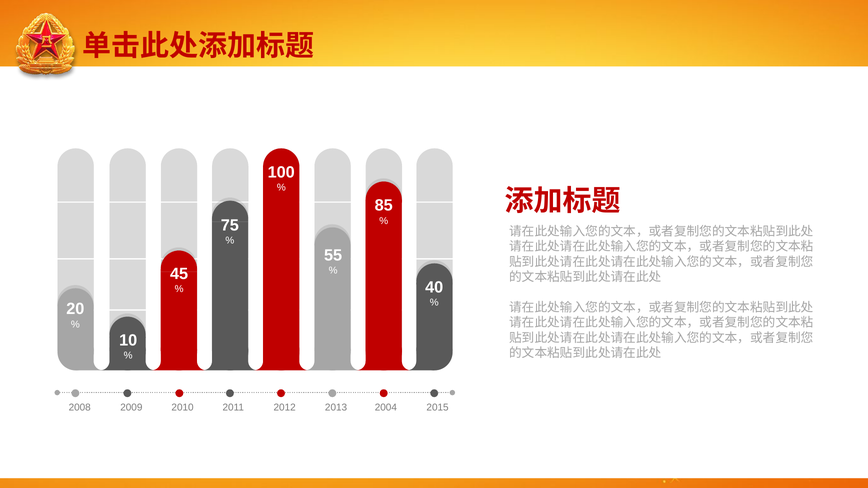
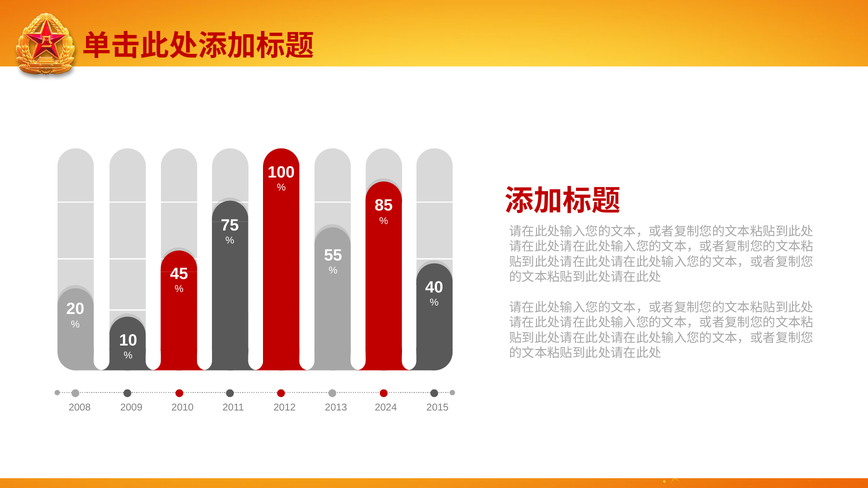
2004: 2004 -> 2024 (386, 408)
